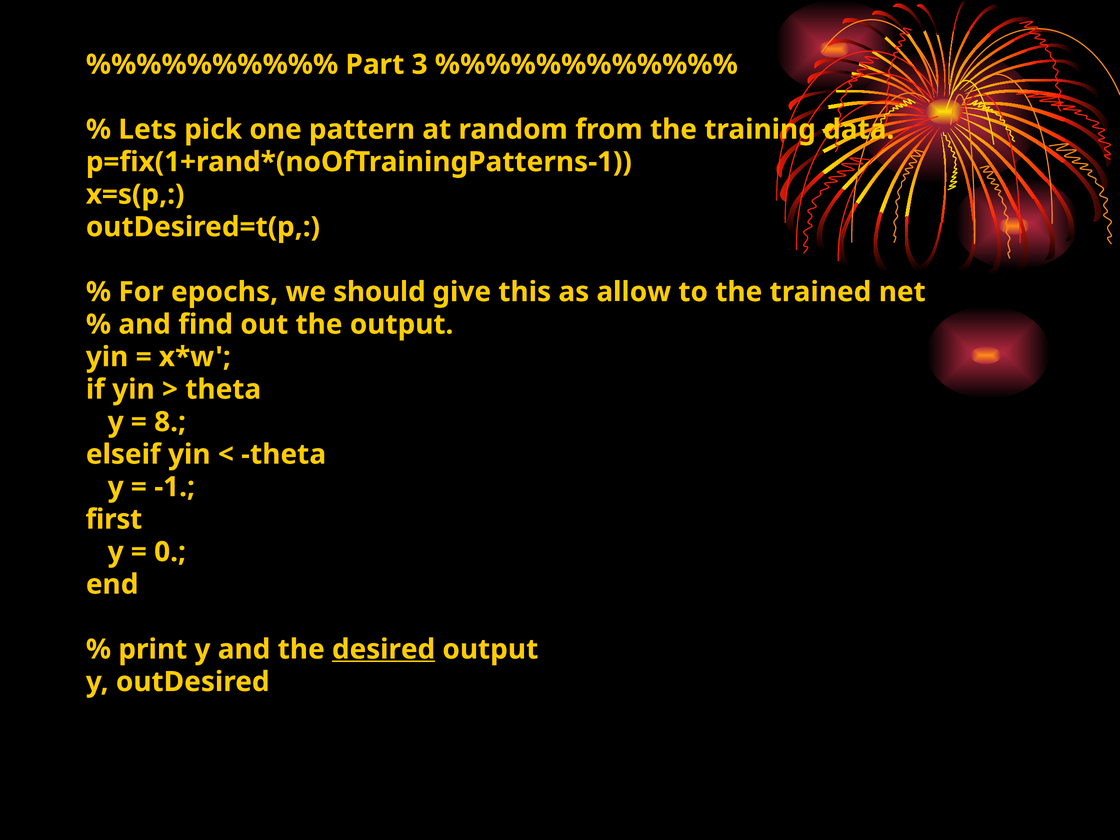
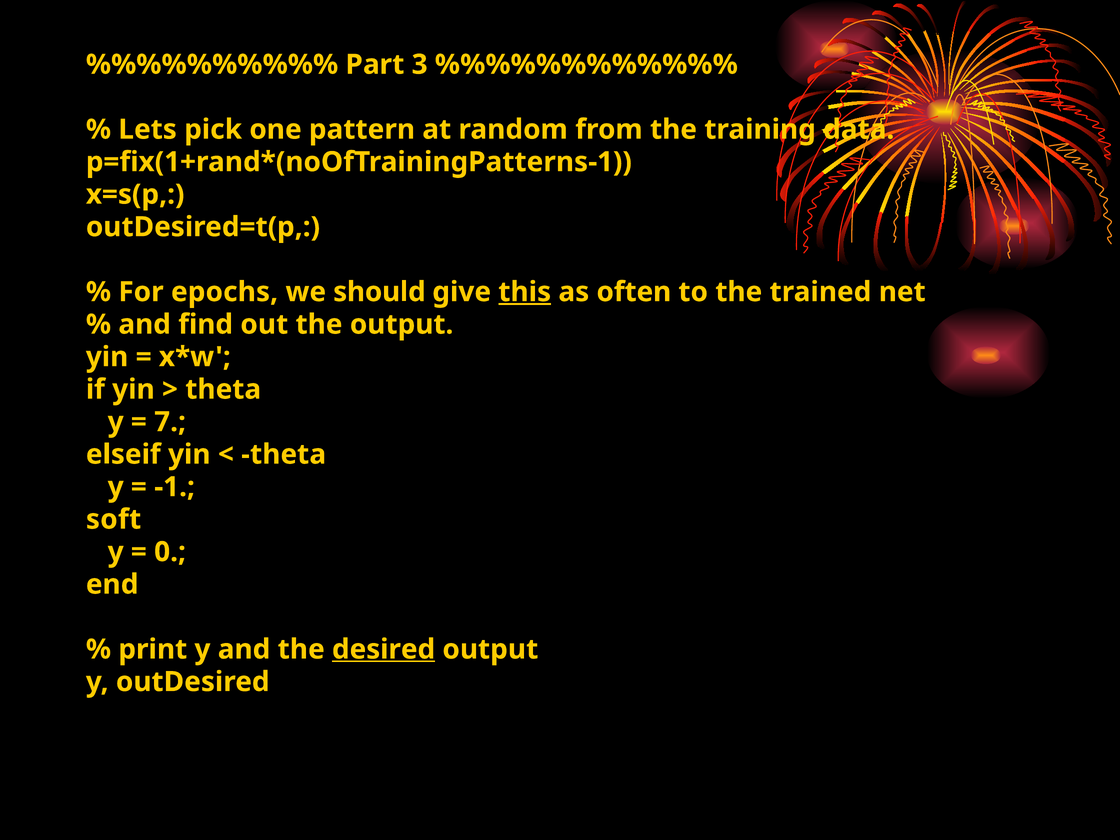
this underline: none -> present (525, 292)
allow: allow -> often (634, 292)
8: 8 -> 7 (170, 422)
first: first -> soft (114, 519)
